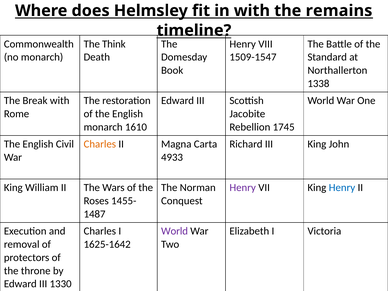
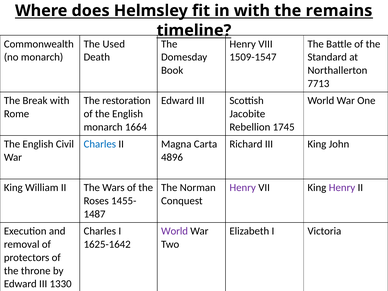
Think: Think -> Used (114, 44)
1338: 1338 -> 7713 (318, 84)
1610: 1610 -> 1664 (136, 127)
Charles colour: orange -> blue (100, 144)
4933: 4933 -> 4896 (172, 157)
Henry colour: blue -> purple (342, 188)
